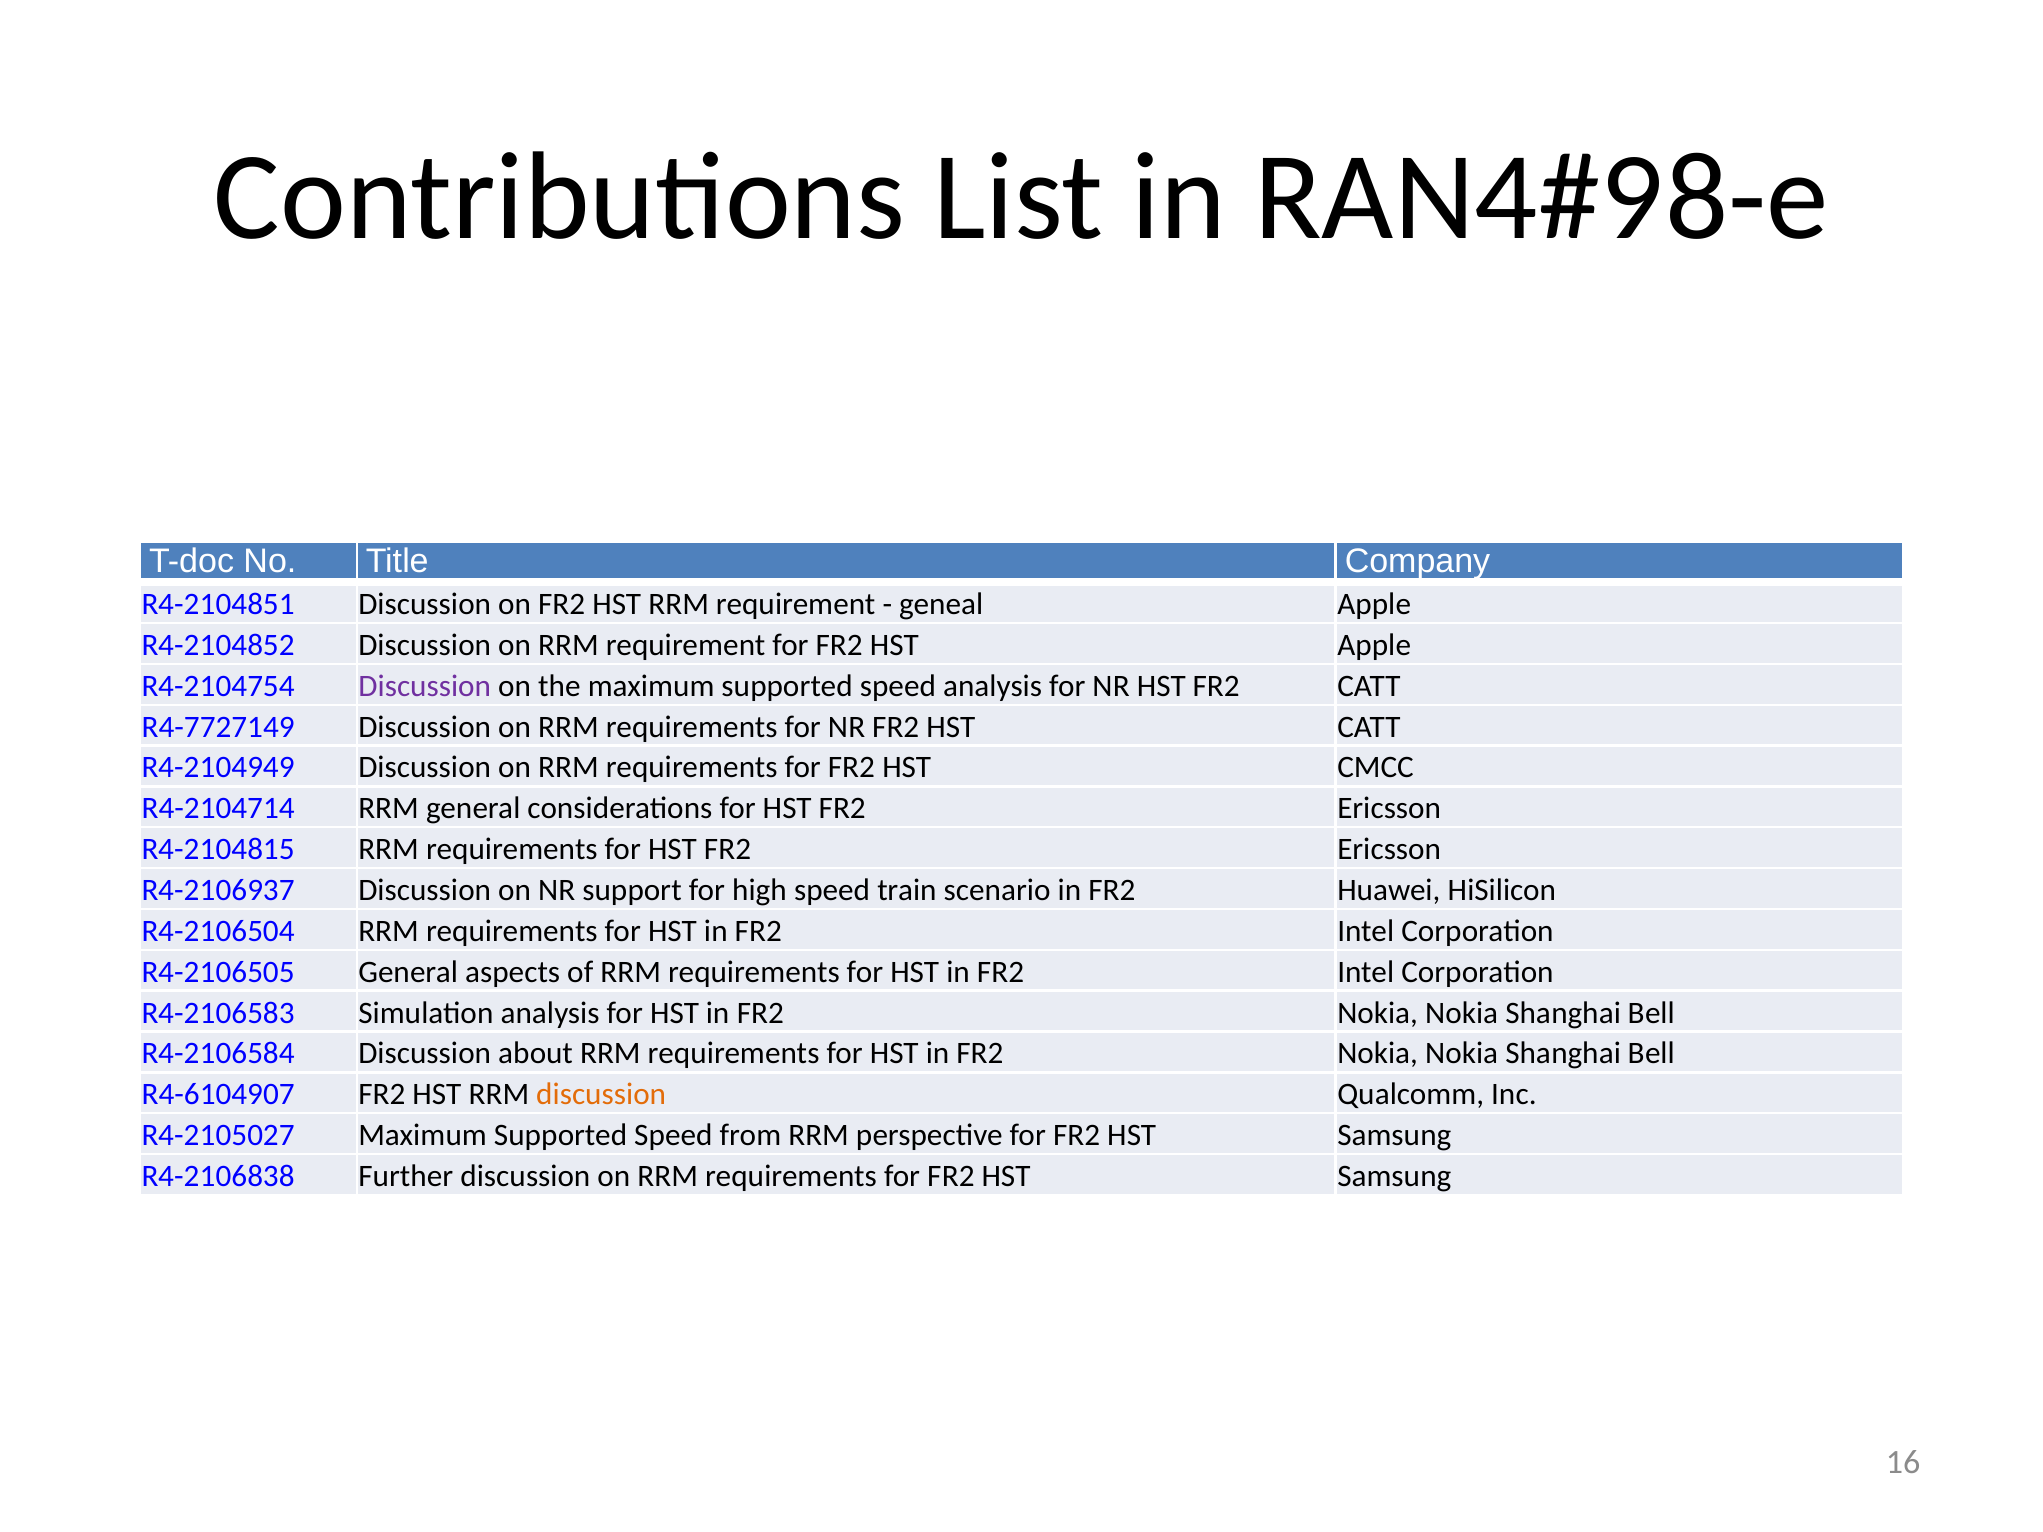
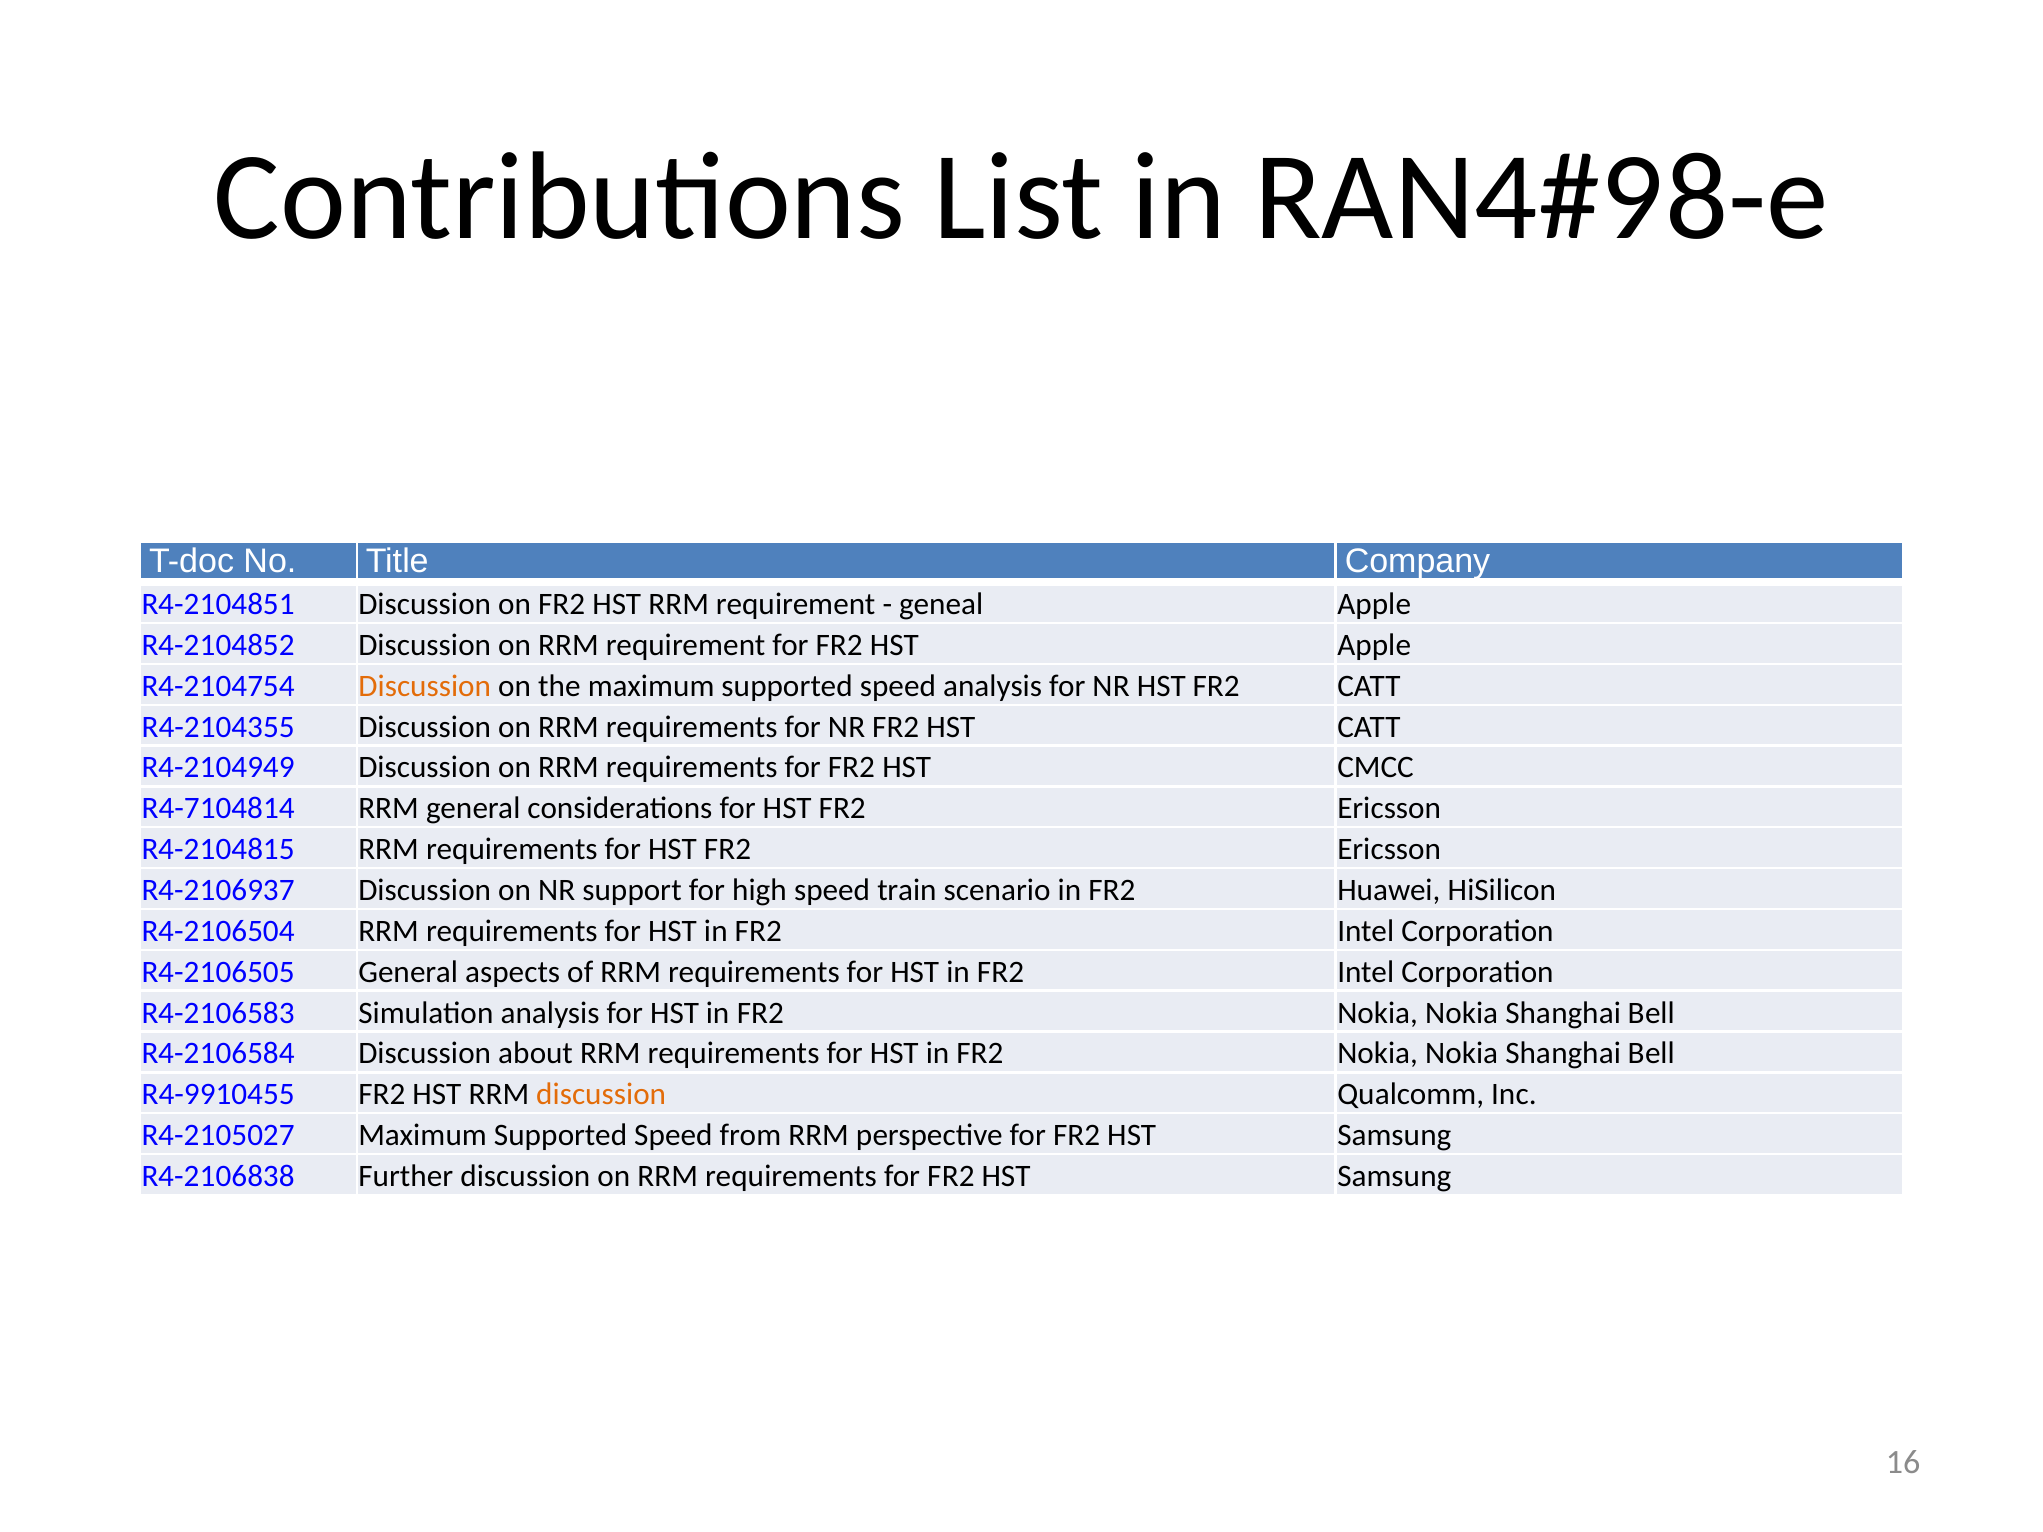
Discussion colour: purple -> orange (425, 686)
R4-7727149: R4-7727149 -> R4-2104355 (218, 727)
R4-2104714: R4-2104714 -> R4-7104814 (218, 809)
R4-6104907: R4-6104907 -> R4-9910455 (218, 1095)
